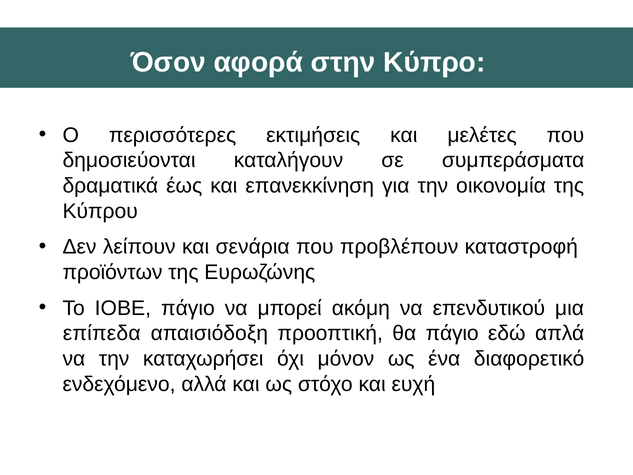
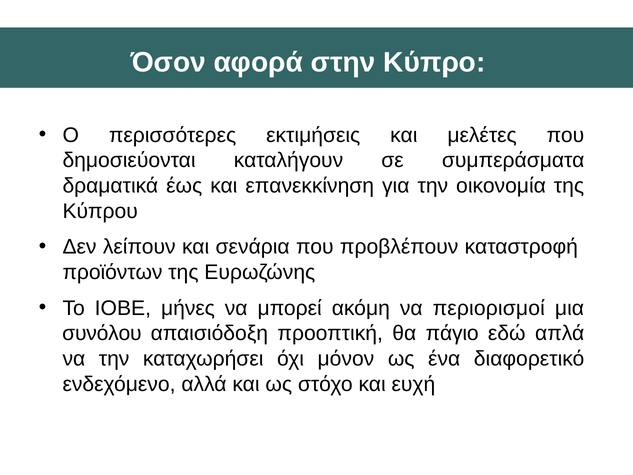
ΙΟΒΕ πάγιο: πάγιο -> μήνες (188, 308)
επενδυτικού: επενδυτικού -> περιορισμοί (489, 308)
επίπεδα: επίπεδα -> συνόλου (102, 333)
